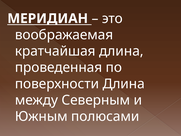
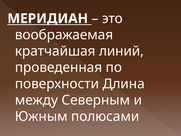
кратчайшая длина: длина -> линий (121, 51)
